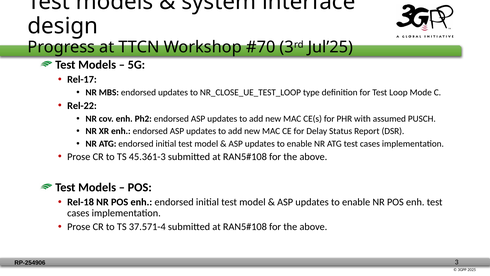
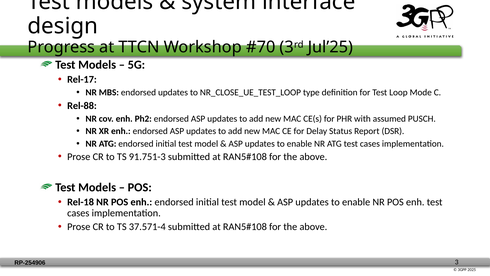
Rel-22: Rel-22 -> Rel-88 (82, 106)
45.361-3: 45.361-3 -> 91.751-3 (147, 156)
